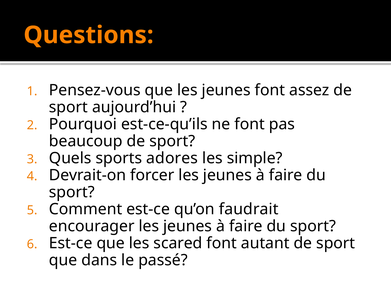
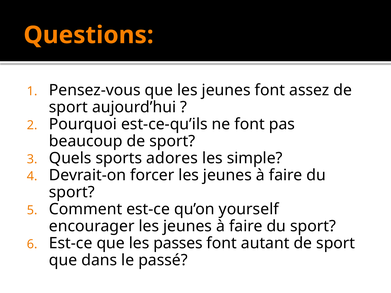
faudrait: faudrait -> yourself (249, 209)
scared: scared -> passes (178, 243)
